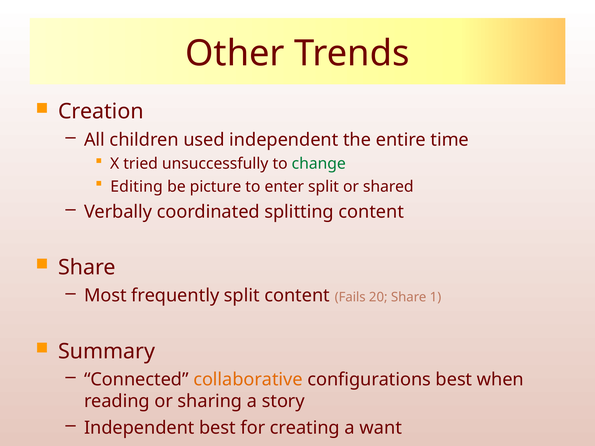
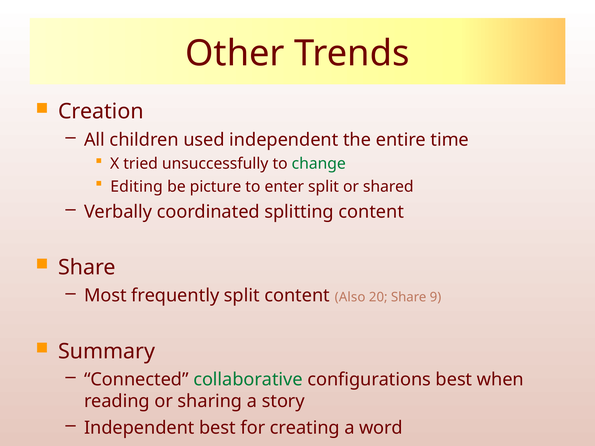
Fails: Fails -> Also (350, 297)
1: 1 -> 9 (435, 297)
collaborative colour: orange -> green (248, 380)
want: want -> word (381, 428)
